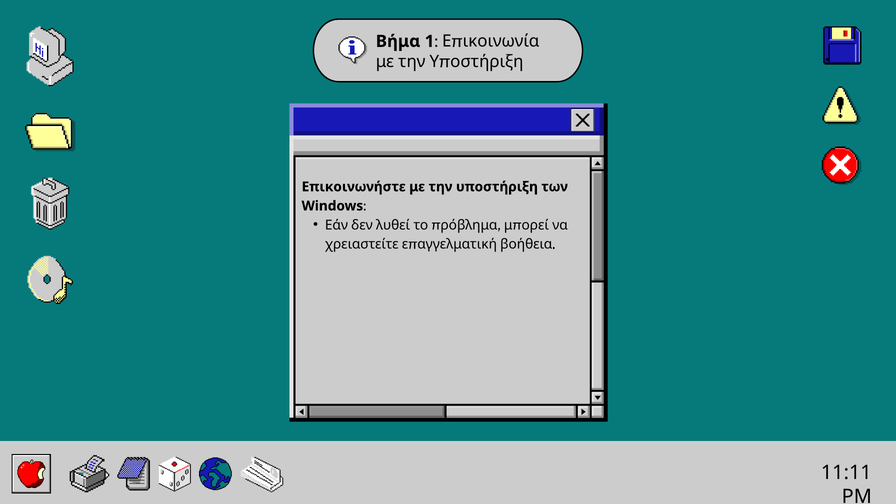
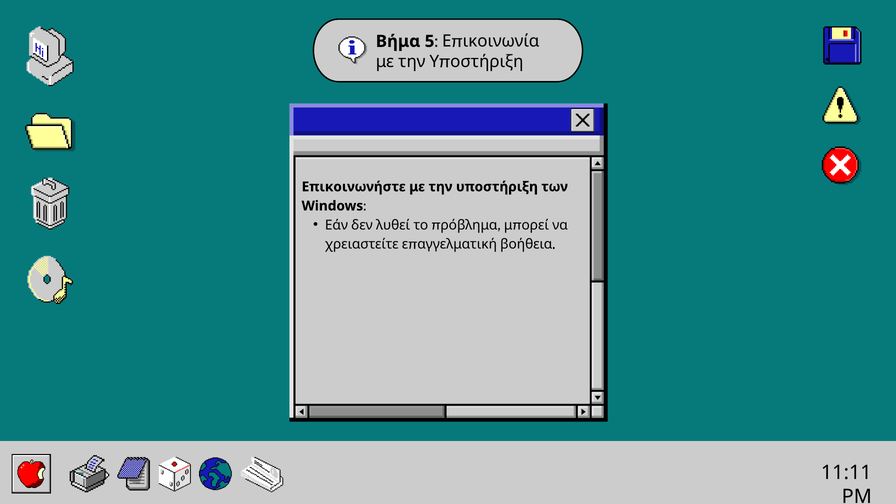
1: 1 -> 5 (430, 41)
